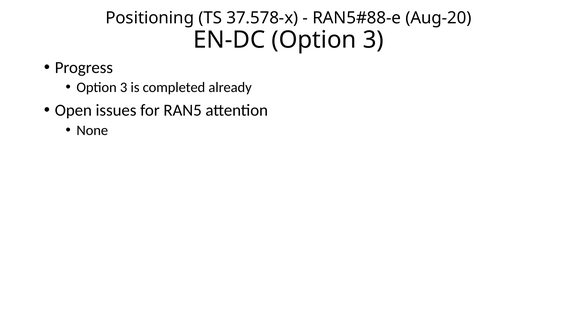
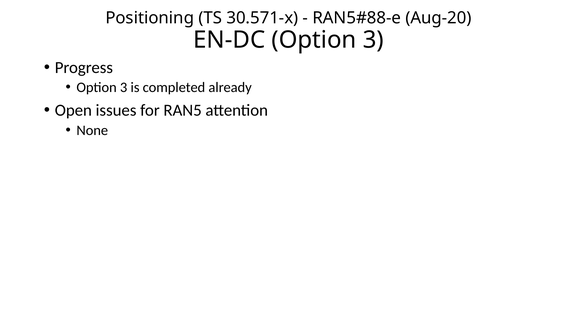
37.578-x: 37.578-x -> 30.571-x (262, 18)
